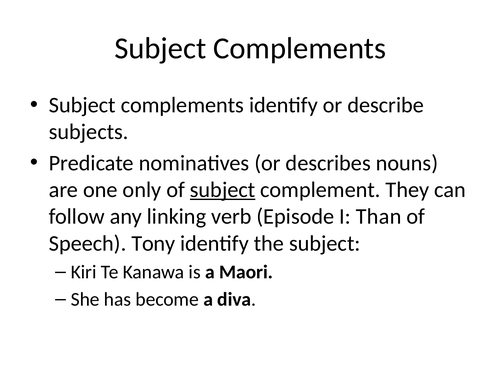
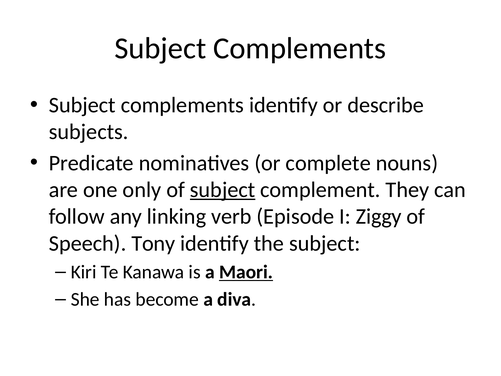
describes: describes -> complete (328, 163)
Than: Than -> Ziggy (379, 216)
Maori underline: none -> present (246, 272)
